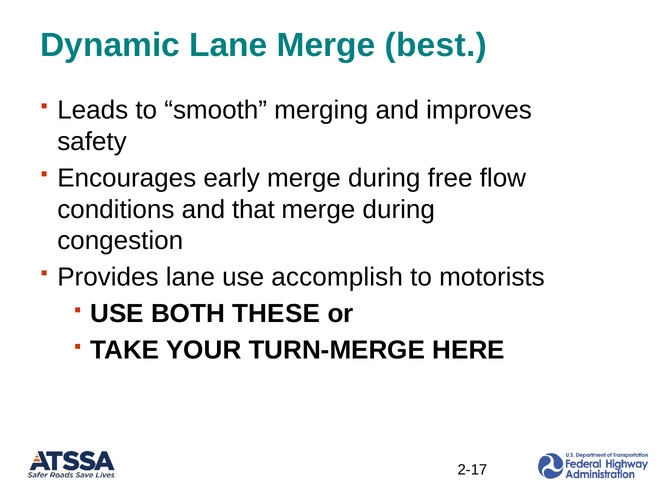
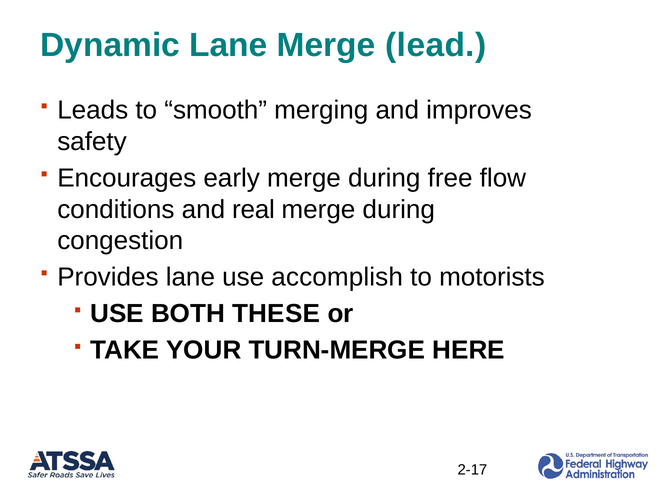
best: best -> lead (436, 45)
that: that -> real (253, 210)
